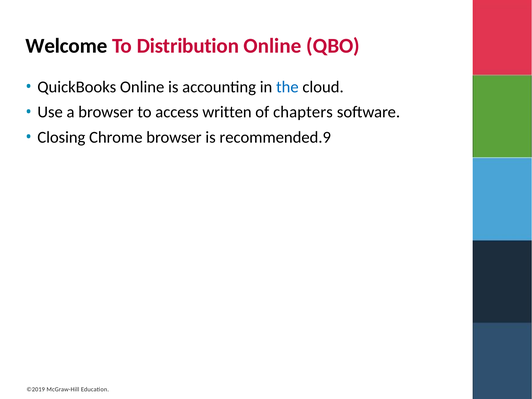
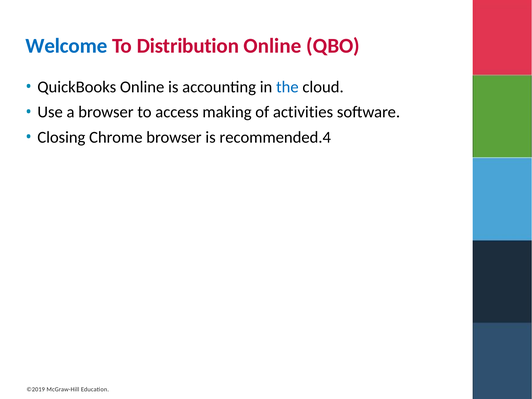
Welcome colour: black -> blue (66, 46)
written: written -> making (227, 112)
chapters: chapters -> activities (303, 112)
recommended.9: recommended.9 -> recommended.4 (275, 137)
